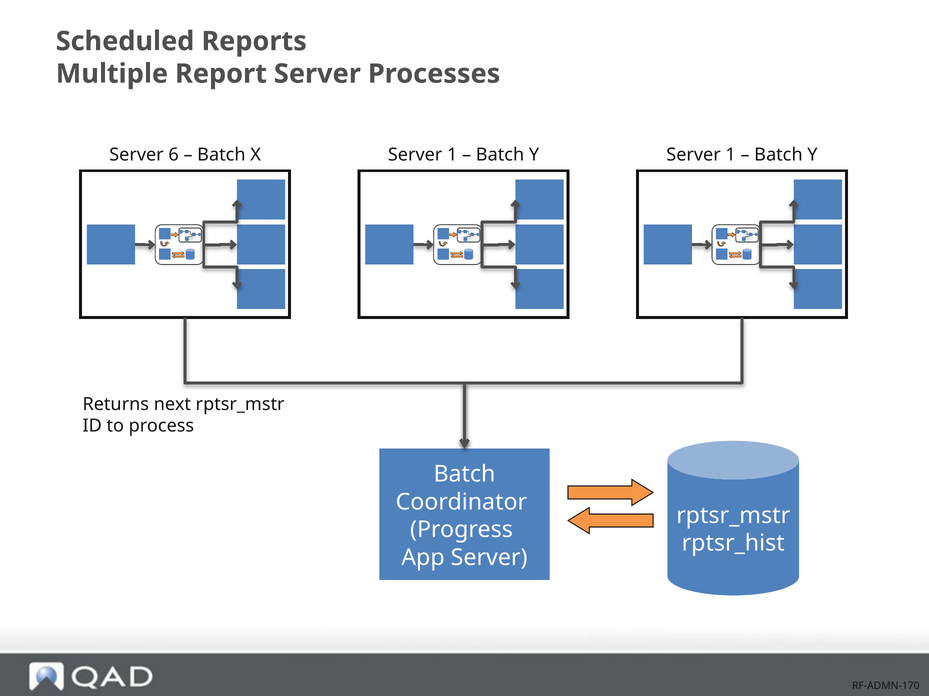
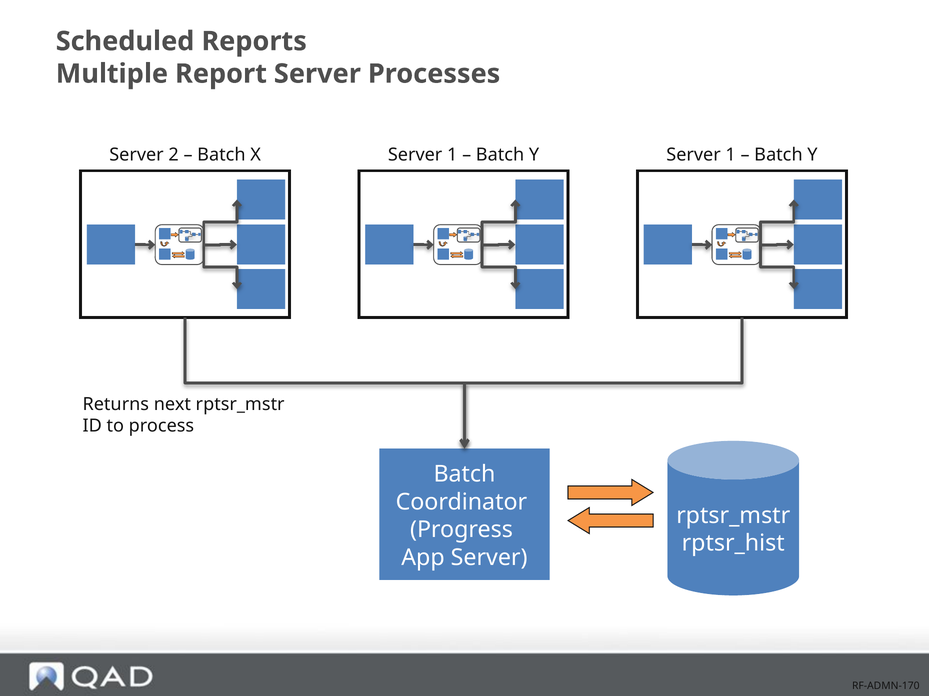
6: 6 -> 2 (174, 155)
